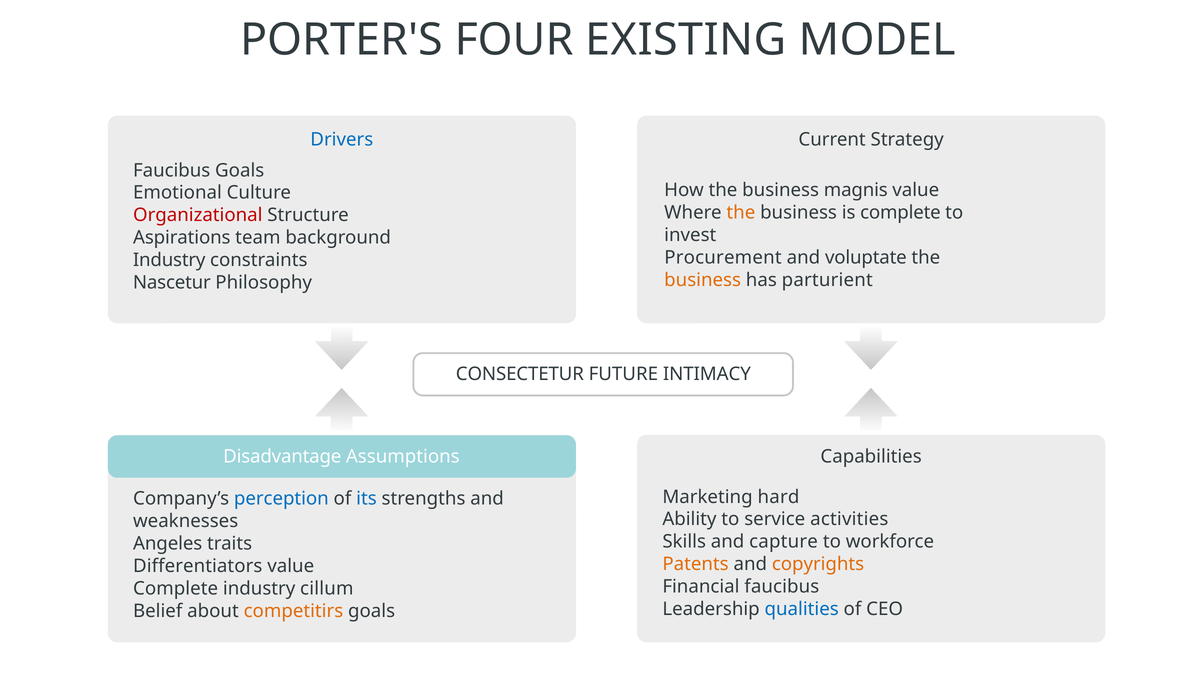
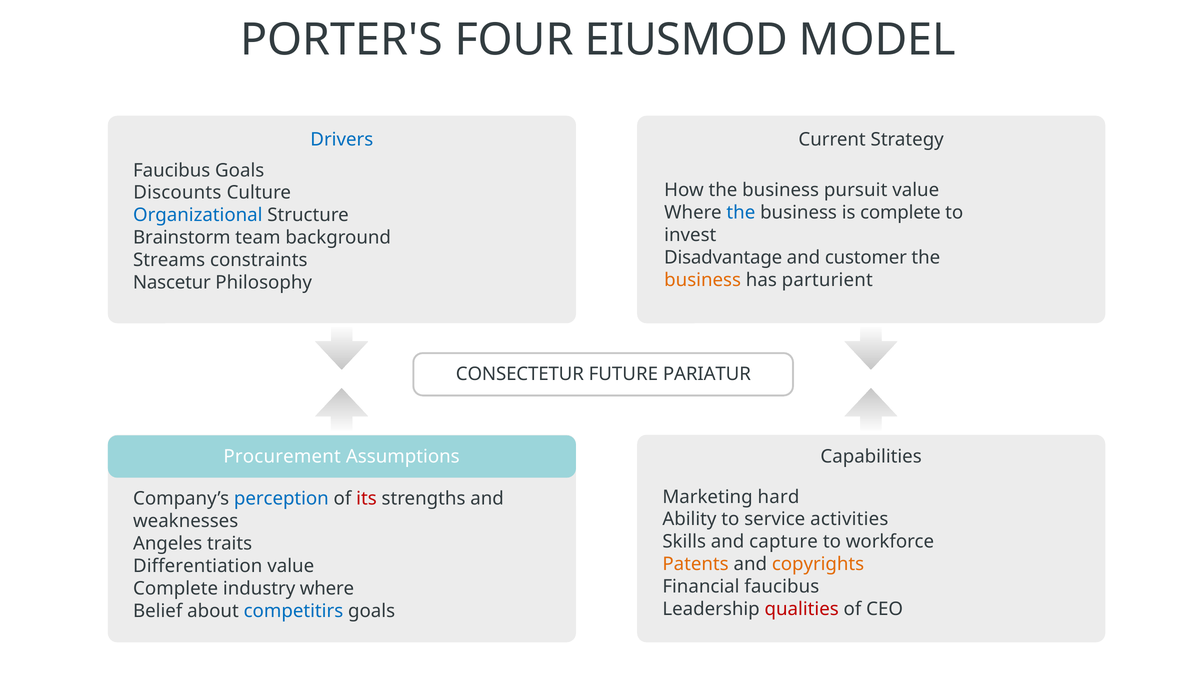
EXISTING: EXISTING -> EIUSMOD (686, 40)
magnis: magnis -> pursuit (856, 190)
Emotional: Emotional -> Discounts (177, 193)
the colour: orange -> blue (741, 213)
Organizational colour: red -> blue (198, 215)
Aspirations: Aspirations -> Brainstorm (182, 238)
Procurement: Procurement -> Disadvantage (723, 258)
voluptate: voluptate -> customer (866, 258)
Industry: Industry -> Streams (169, 260)
INTIMACY: INTIMACY -> PARIATUR (707, 374)
Disadvantage: Disadvantage -> Procurement (282, 457)
its colour: blue -> red (366, 499)
Differentiators: Differentiators -> Differentiation (198, 566)
industry cillum: cillum -> where (327, 589)
qualities colour: blue -> red (802, 609)
competitirs colour: orange -> blue (293, 611)
